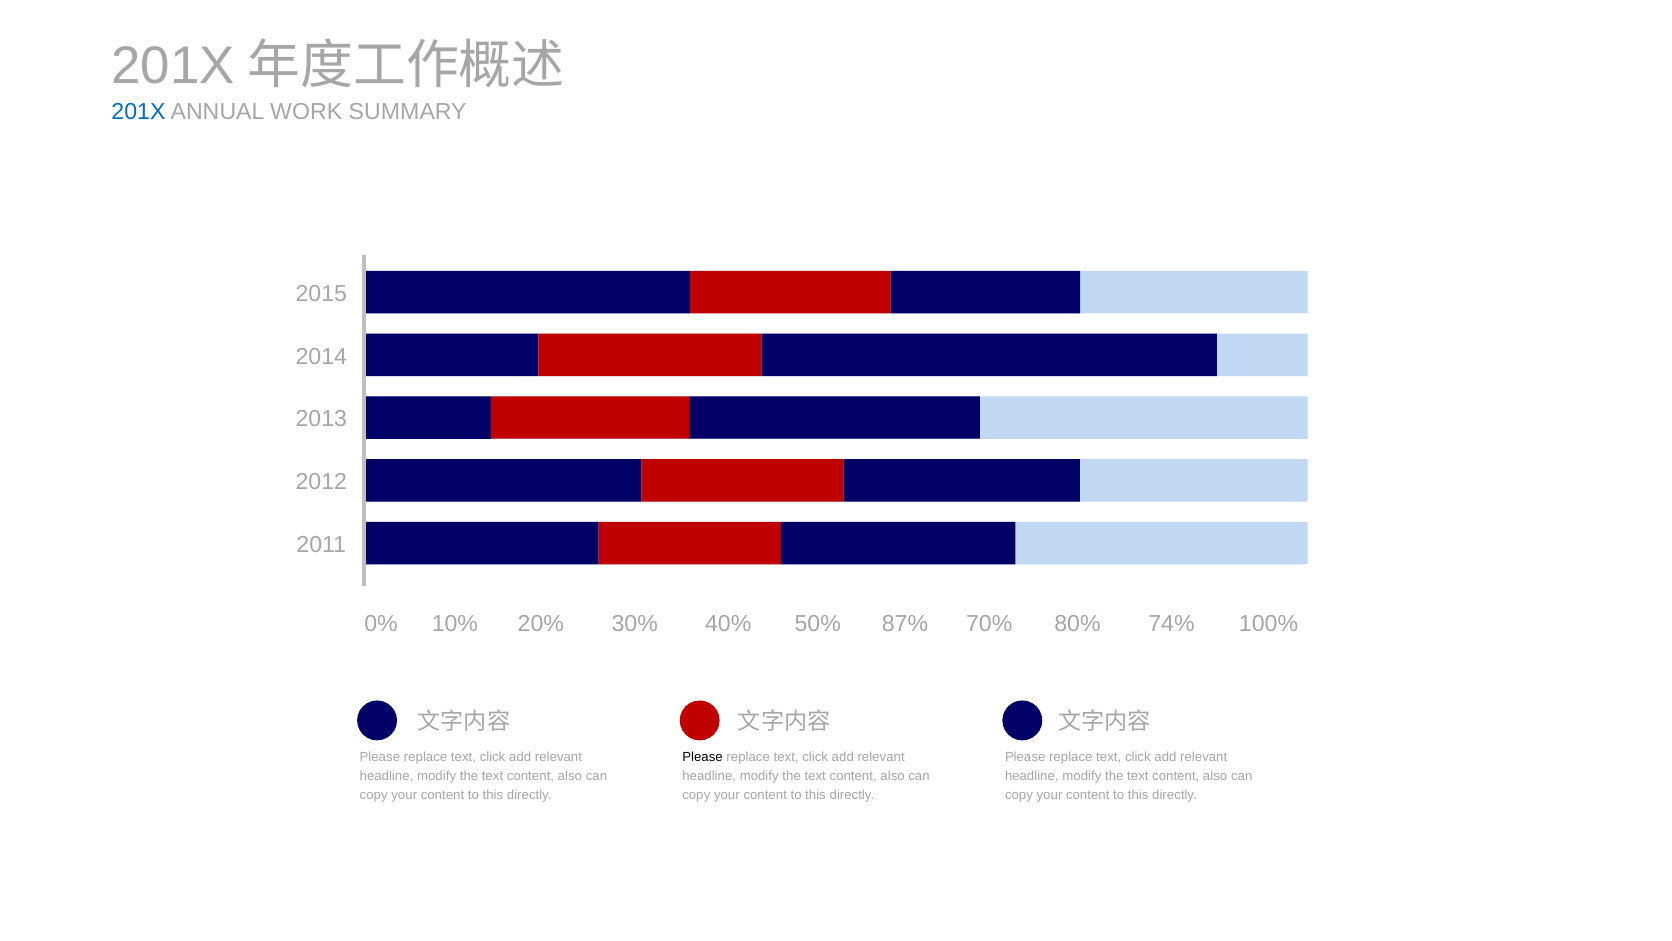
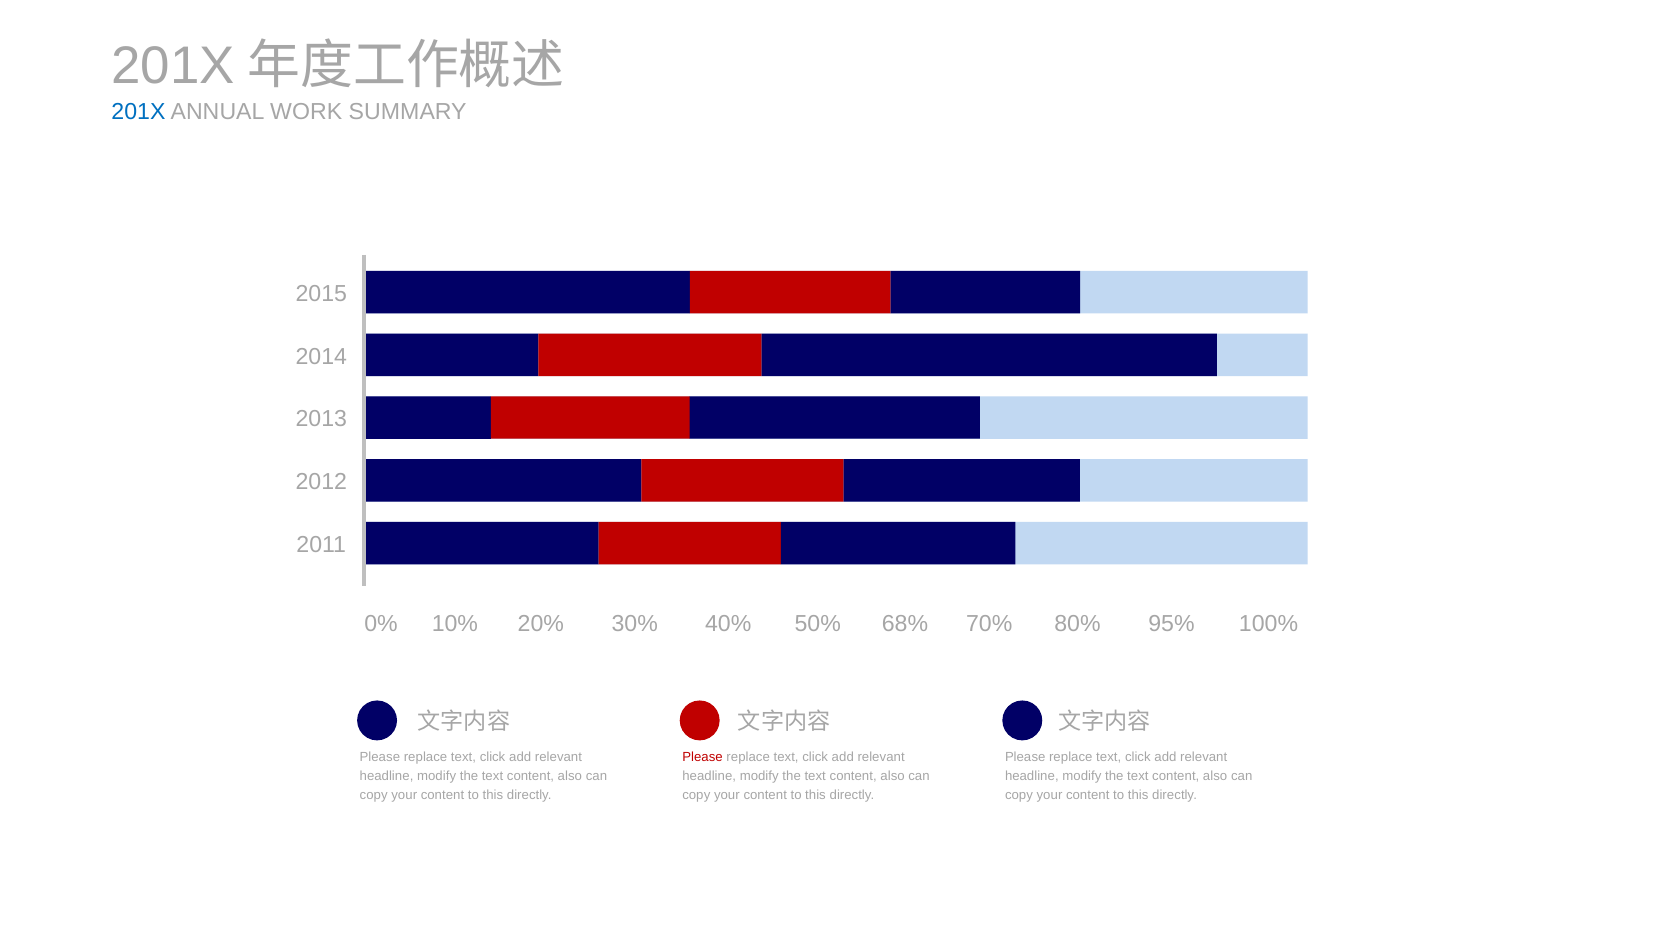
87%: 87% -> 68% (905, 623)
74%: 74% -> 95% (1171, 623)
Please colour: black -> red (703, 757)
